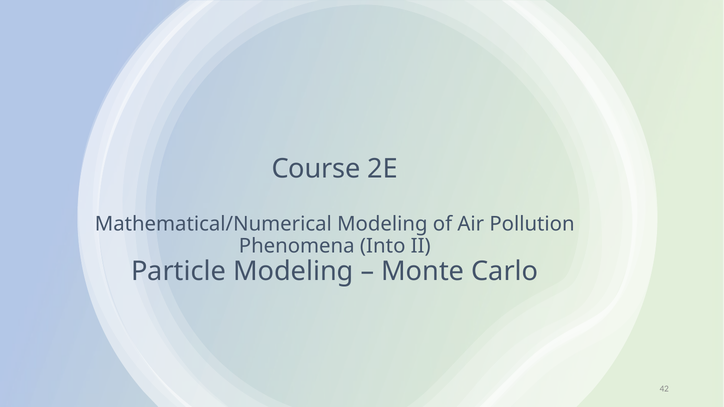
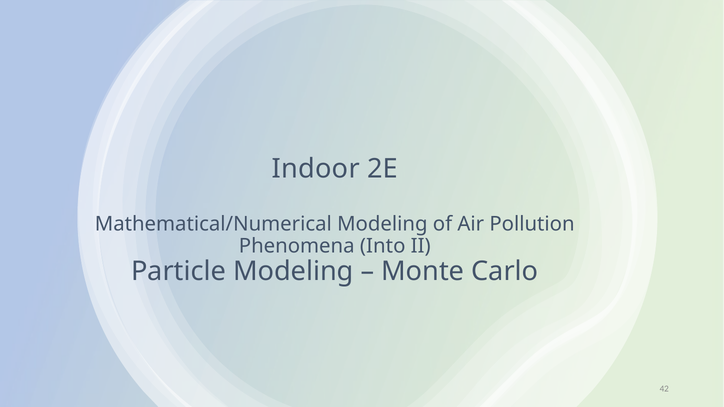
Course: Course -> Indoor (316, 169)
